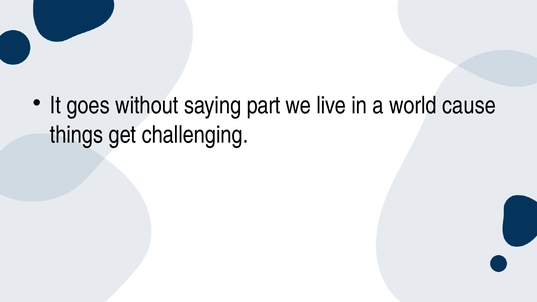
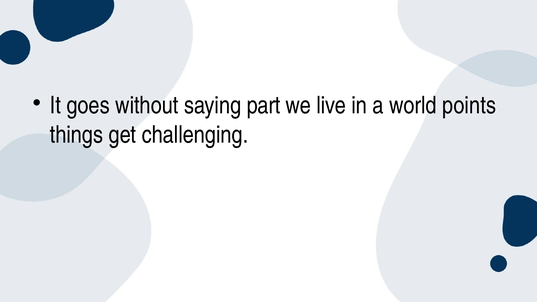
cause: cause -> points (469, 106)
